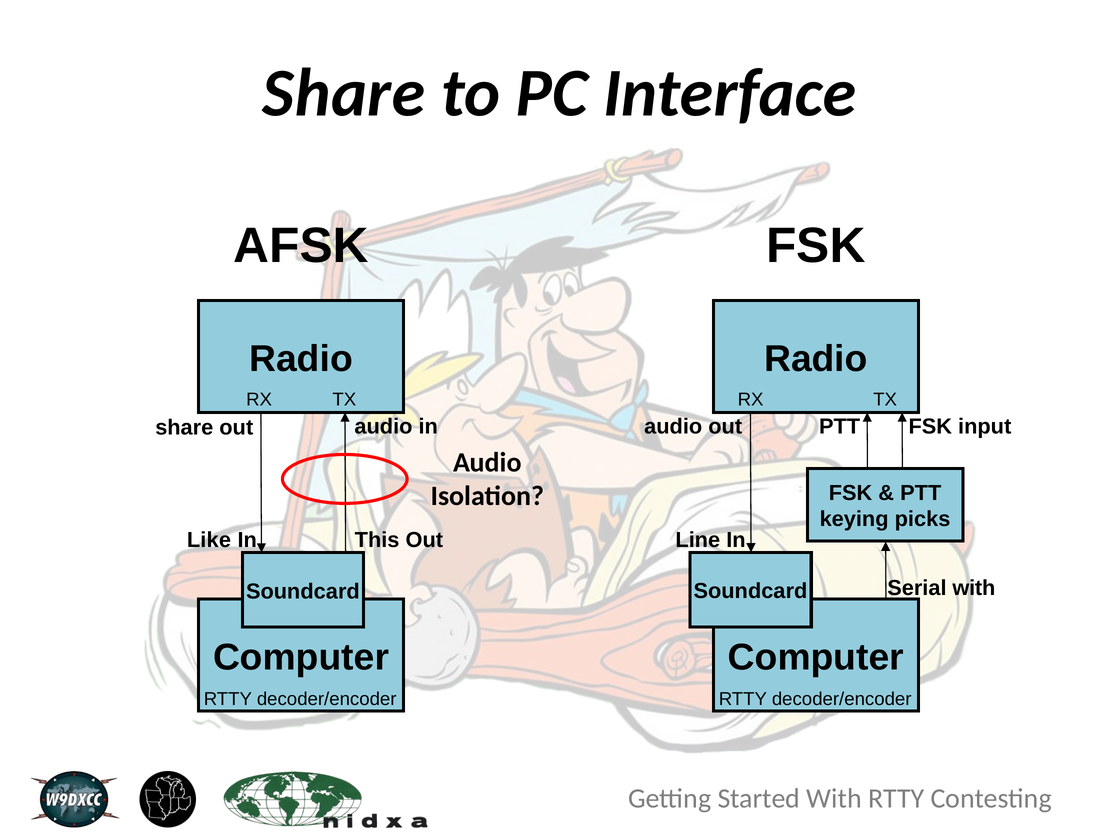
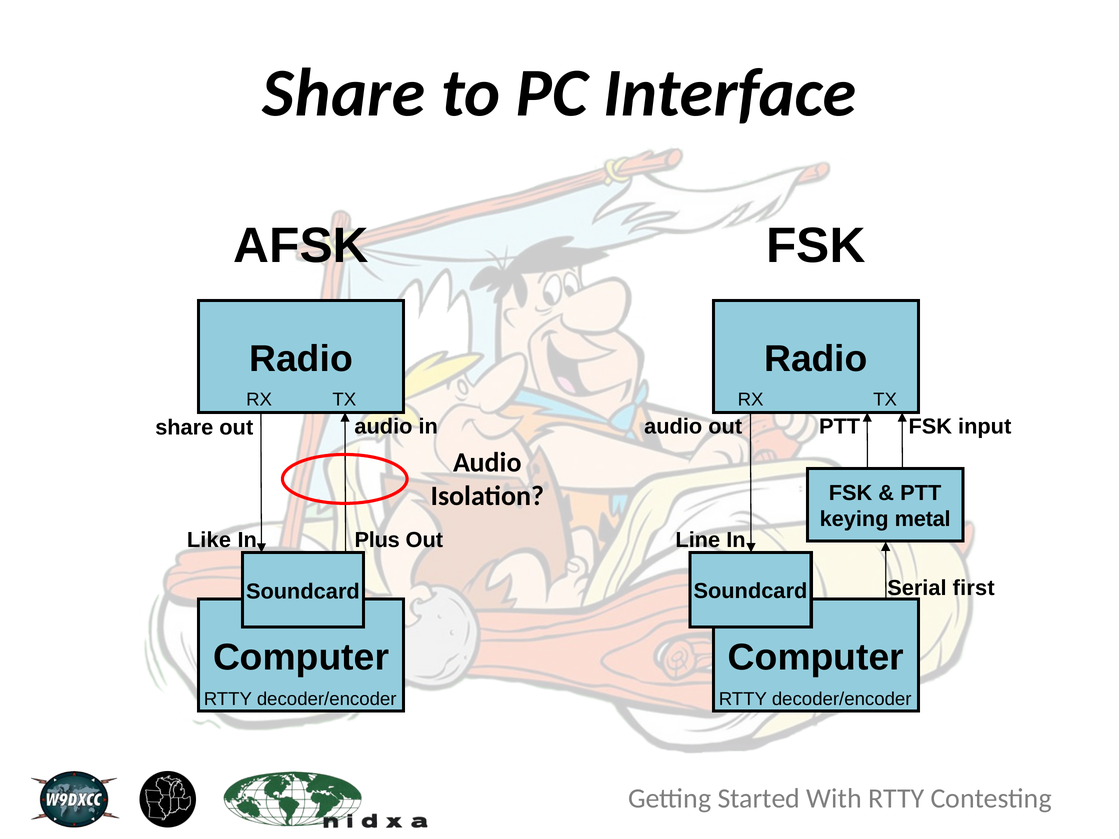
picks: picks -> metal (923, 519)
This: This -> Plus (377, 540)
Serial with: with -> first (974, 588)
